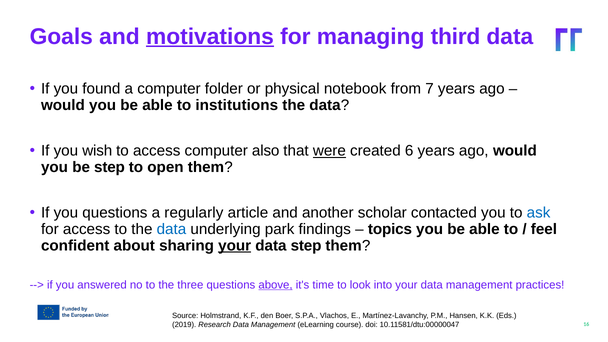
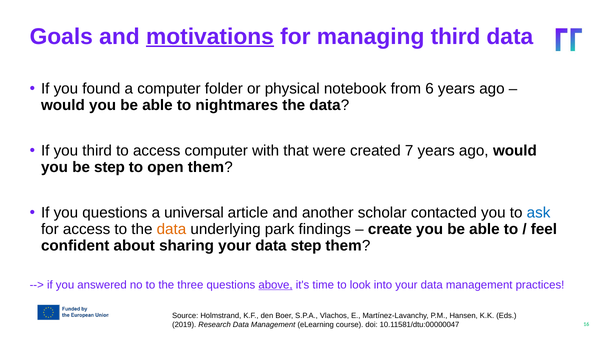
7: 7 -> 6 (429, 89)
institutions: institutions -> nightmares (237, 105)
you wish: wish -> third (97, 151)
also: also -> with (266, 151)
were underline: present -> none (329, 151)
6: 6 -> 7 (409, 151)
regularly: regularly -> universal (194, 213)
data colour: blue -> orange (171, 229)
topics: topics -> create (390, 229)
your underline: present -> none (235, 246)
